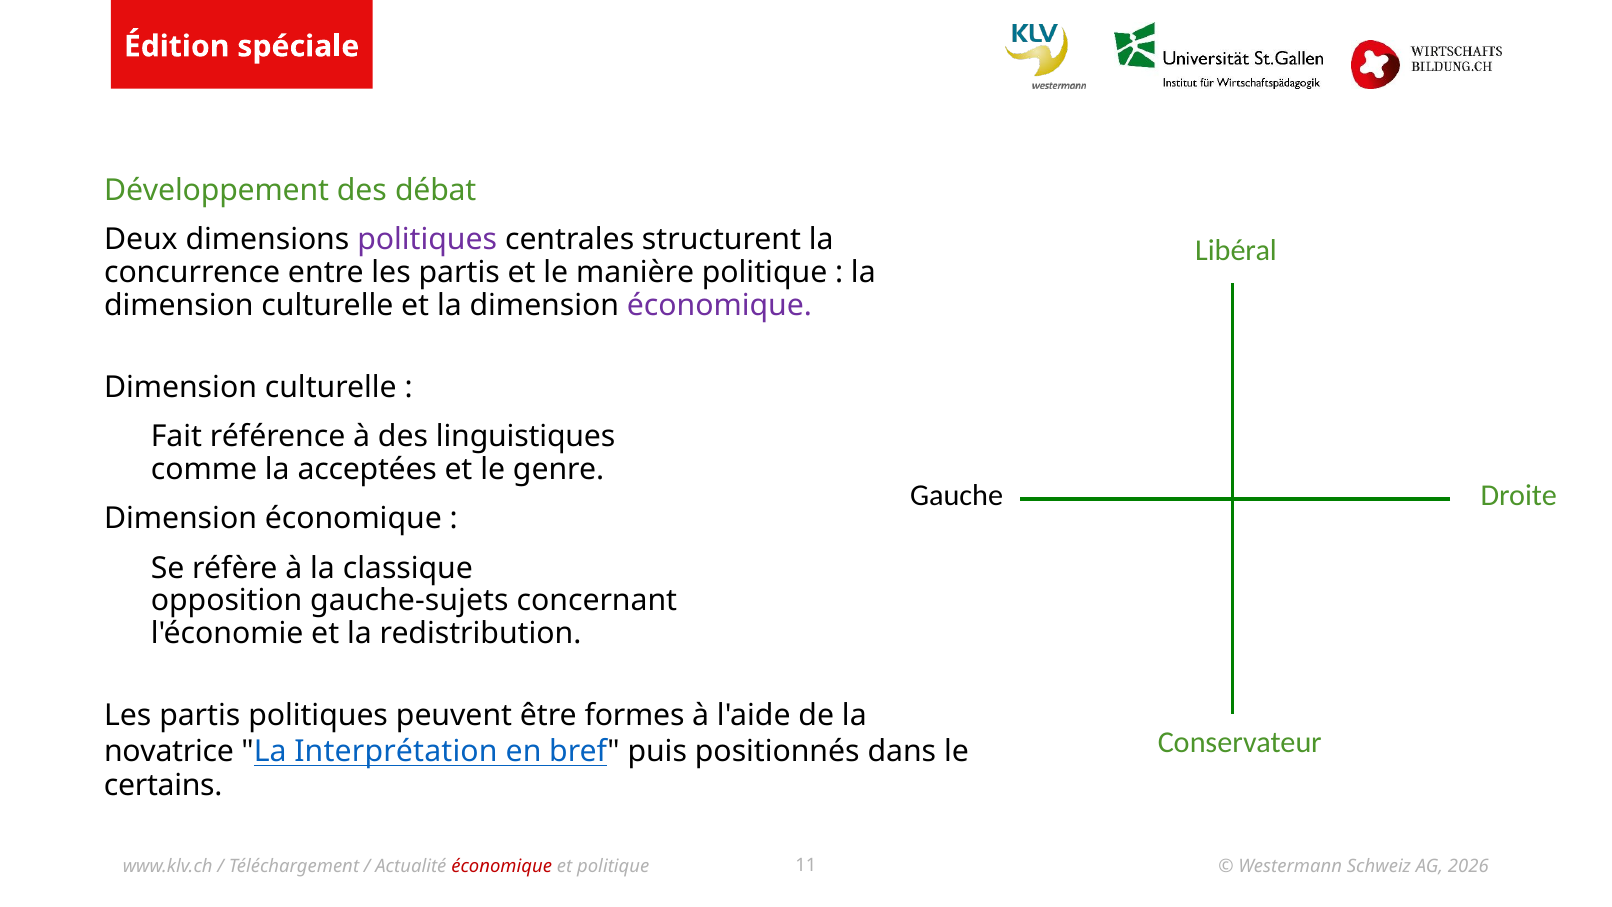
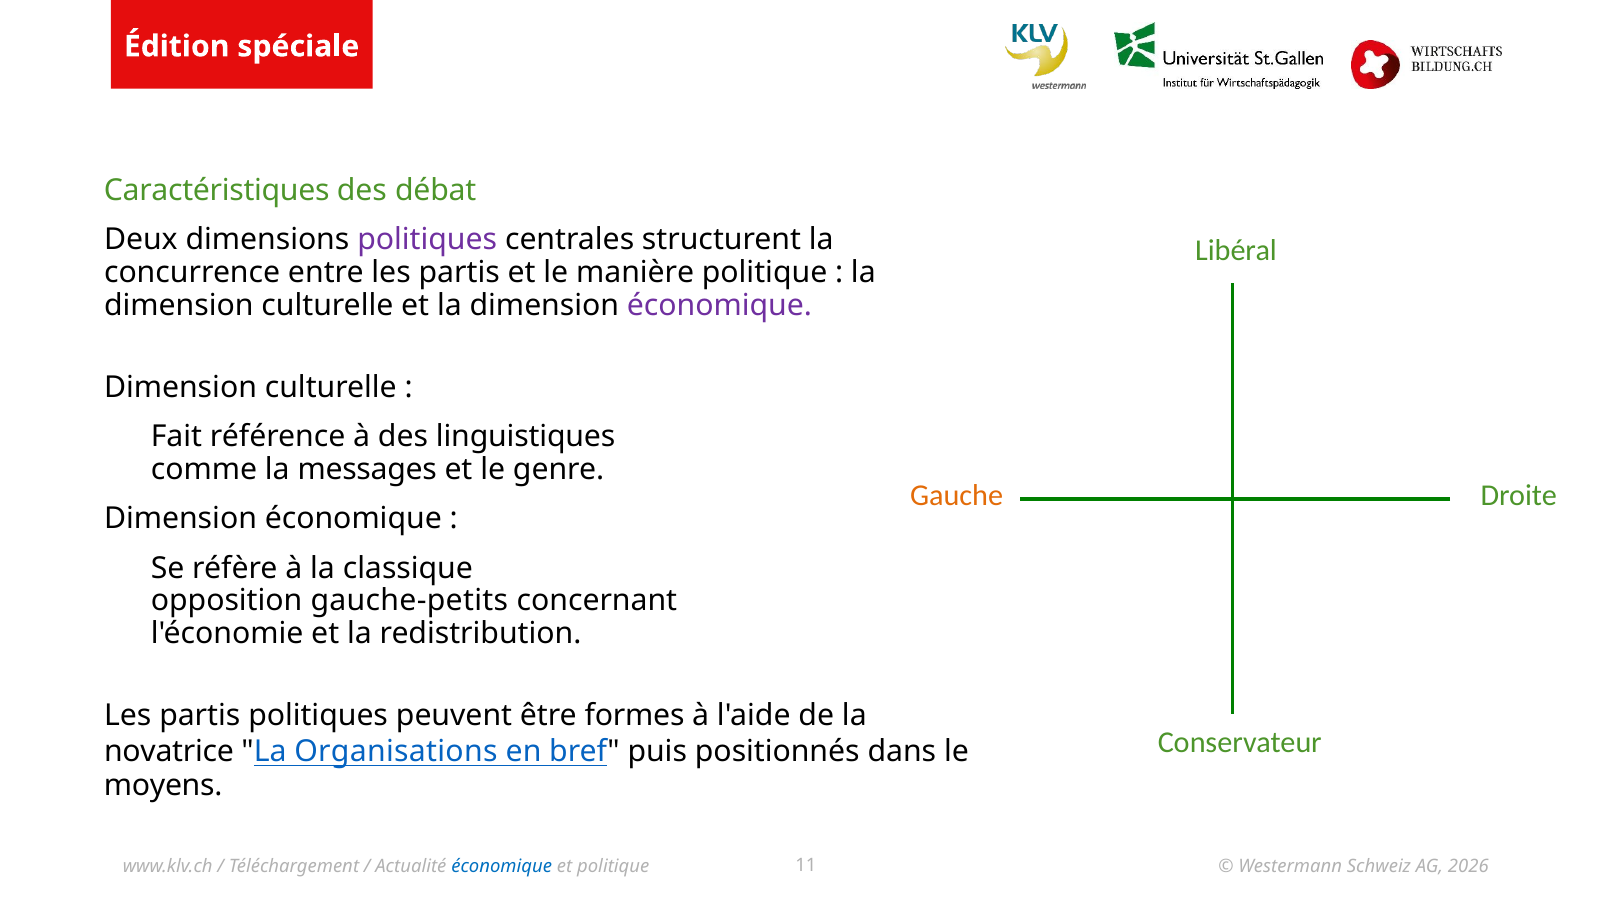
Développement: Développement -> Caractéristiques (217, 190)
acceptées: acceptées -> messages (367, 469)
Gauche colour: black -> orange (957, 495)
gauche-sujets: gauche-sujets -> gauche-petits (409, 601)
Interprétation: Interprétation -> Organisations (396, 752)
certains: certains -> moyens (163, 785)
économique colour: red -> blue (502, 866)
